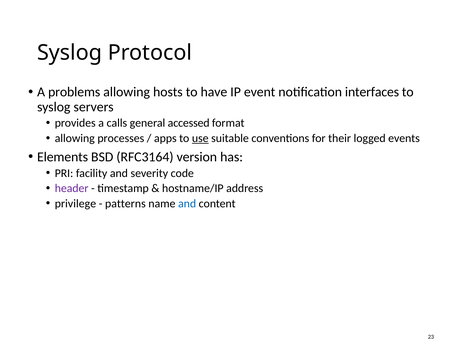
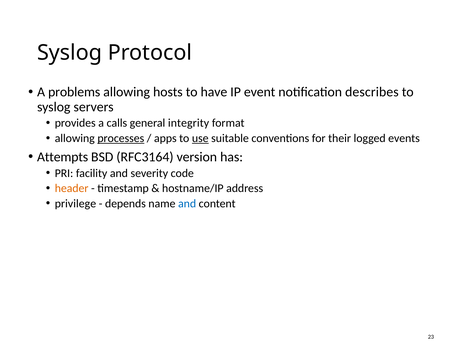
interfaces: interfaces -> describes (372, 92)
accessed: accessed -> integrity (189, 123)
processes underline: none -> present (121, 138)
Elements: Elements -> Attempts (63, 157)
header colour: purple -> orange (72, 188)
patterns: patterns -> depends (125, 204)
